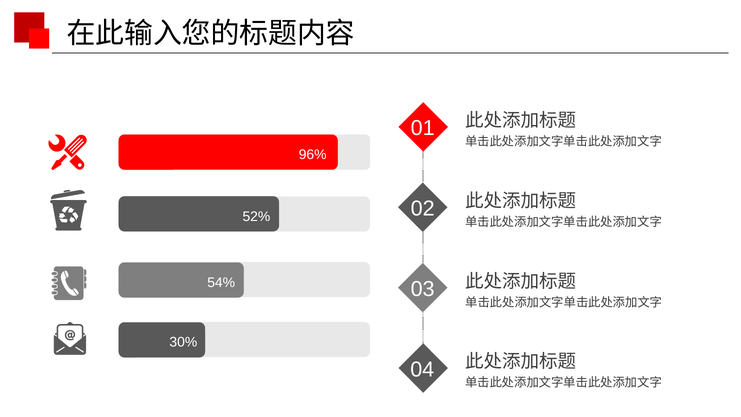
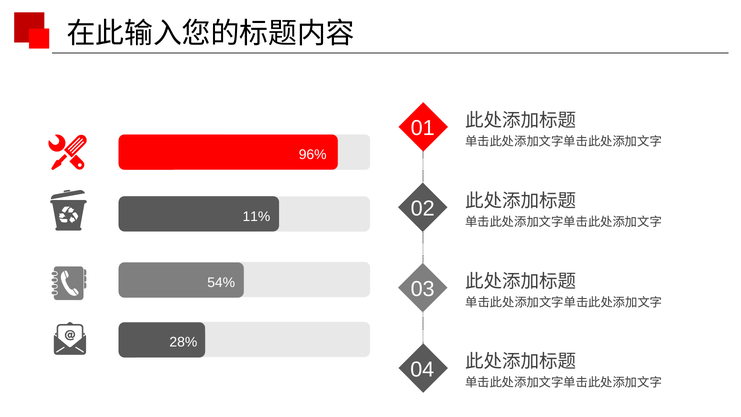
52%: 52% -> 11% (256, 217)
30%: 30% -> 28% (183, 342)
